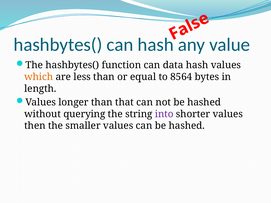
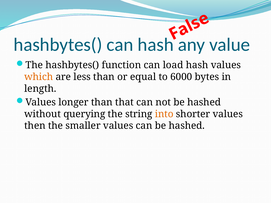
data: data -> load (173, 65)
8564: 8564 -> 6000 (181, 77)
into colour: purple -> orange (164, 114)
